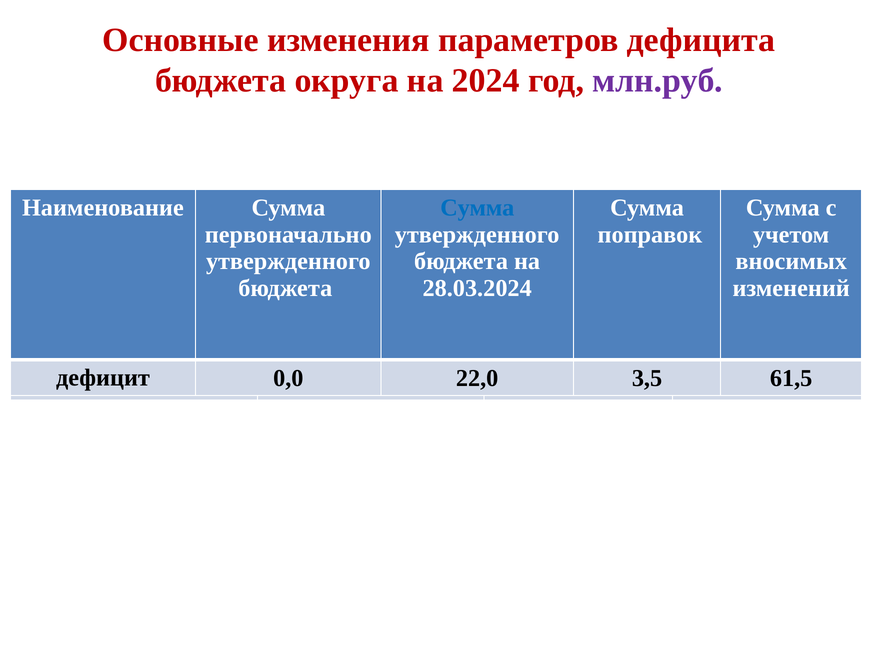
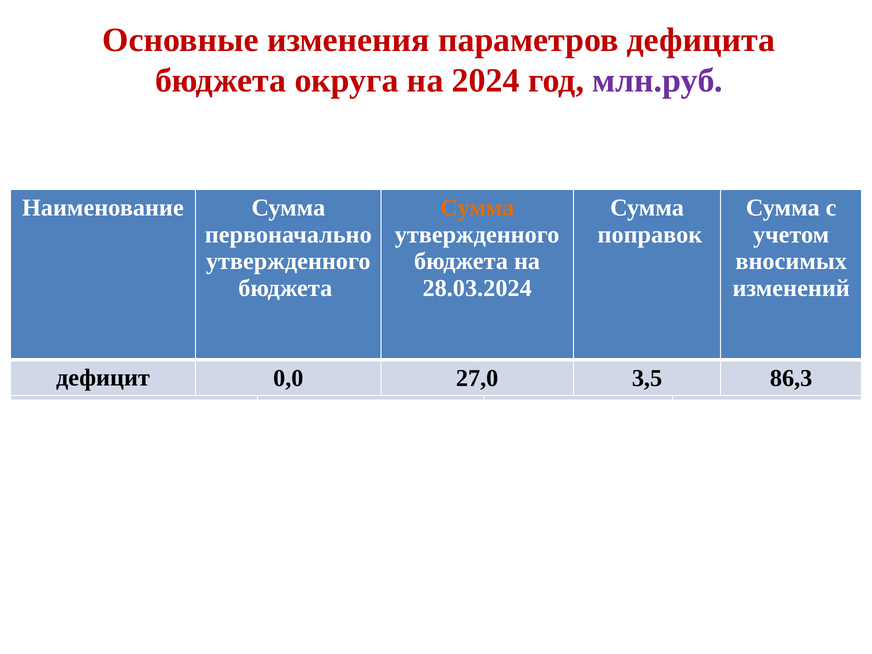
Сумма colour: blue -> orange (477, 208)
22,0: 22,0 -> 27,0 (477, 378)
61,5: 61,5 -> 86,3 (791, 378)
